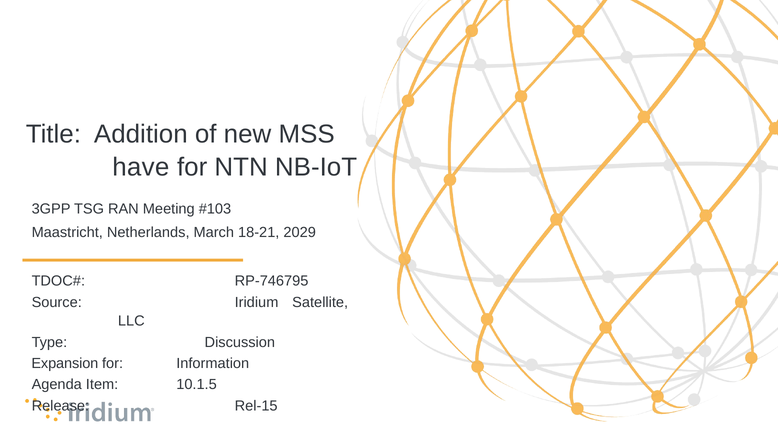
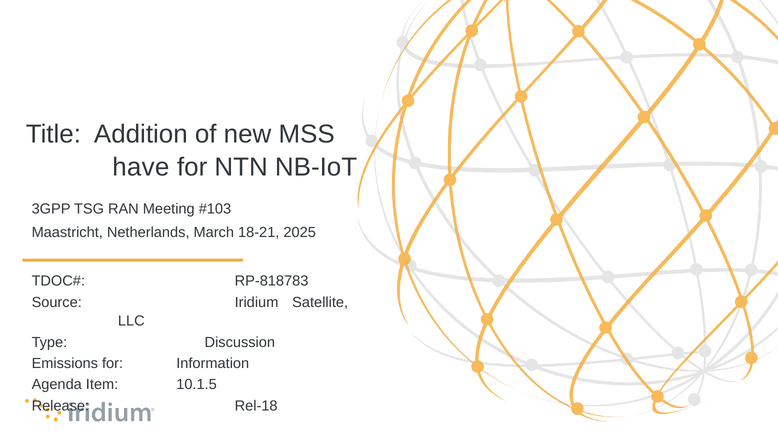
2029: 2029 -> 2025 (300, 232)
RP-746795: RP-746795 -> RP-818783 (272, 281)
Expansion: Expansion -> Emissions (65, 363)
Rel-15: Rel-15 -> Rel-18 (256, 405)
